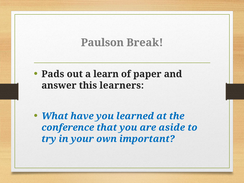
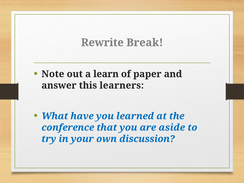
Paulson: Paulson -> Rewrite (102, 43)
Pads: Pads -> Note (53, 74)
important: important -> discussion (147, 139)
